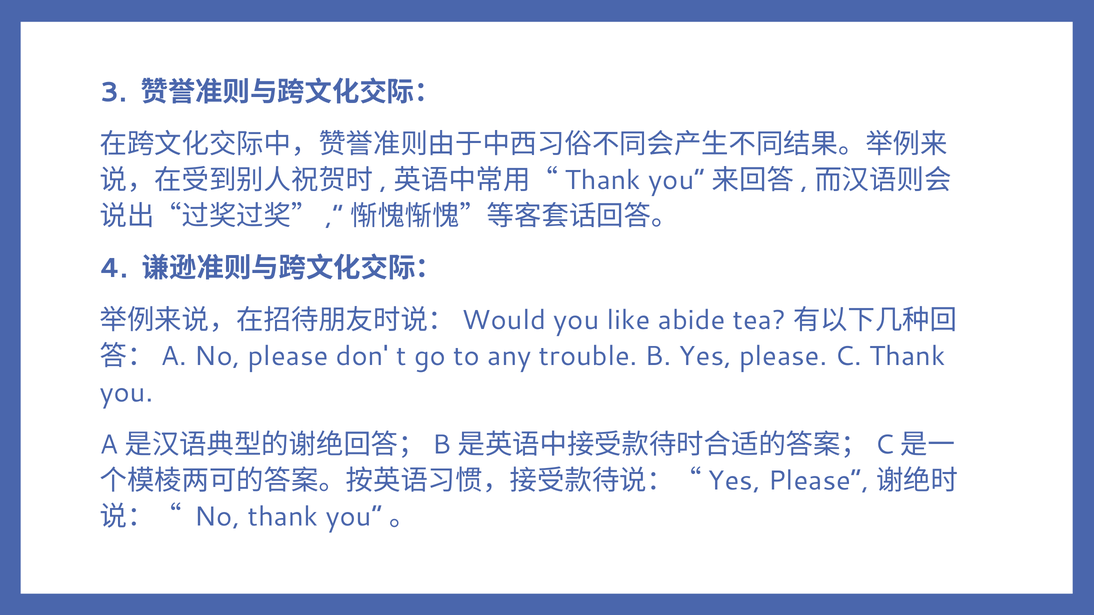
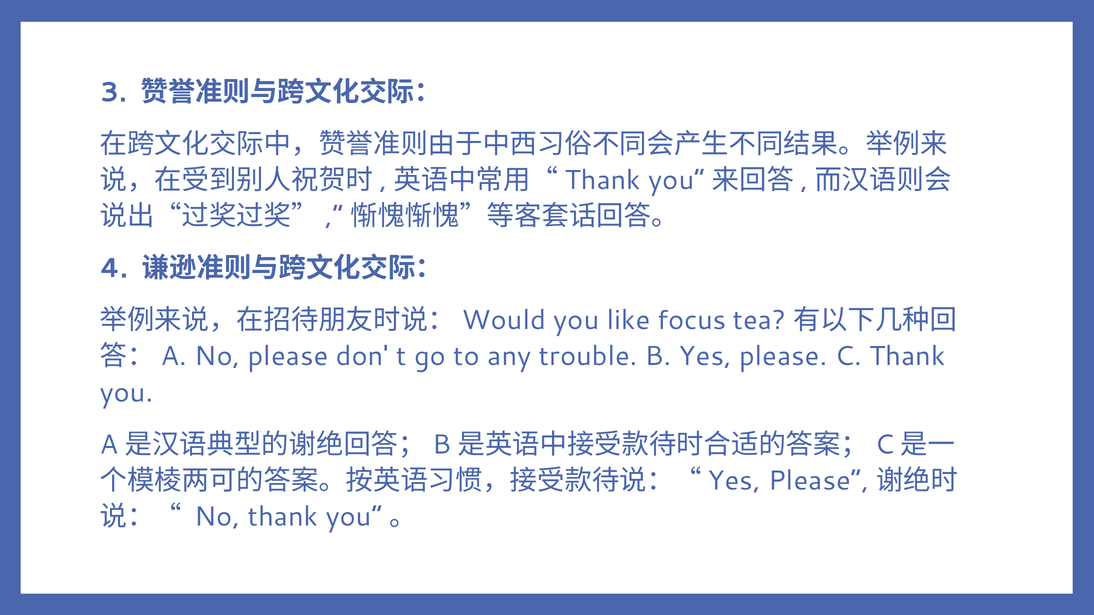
abide: abide -> focus (692, 321)
